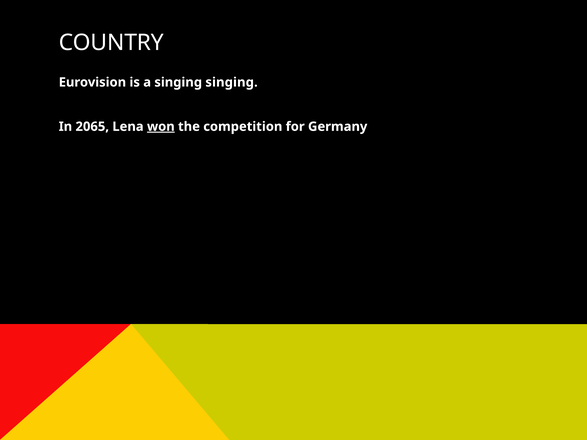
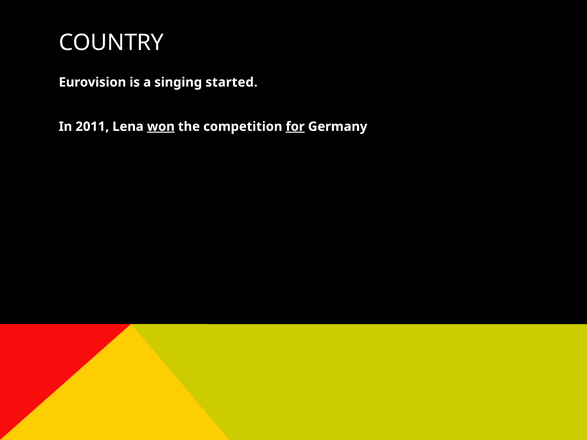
singing singing: singing -> started (232, 82)
2065: 2065 -> 2011 (92, 127)
for underline: none -> present (295, 127)
